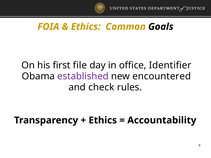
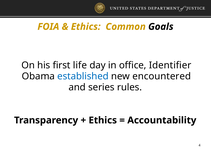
file: file -> life (80, 65)
established colour: purple -> blue (83, 76)
check: check -> series (101, 87)
